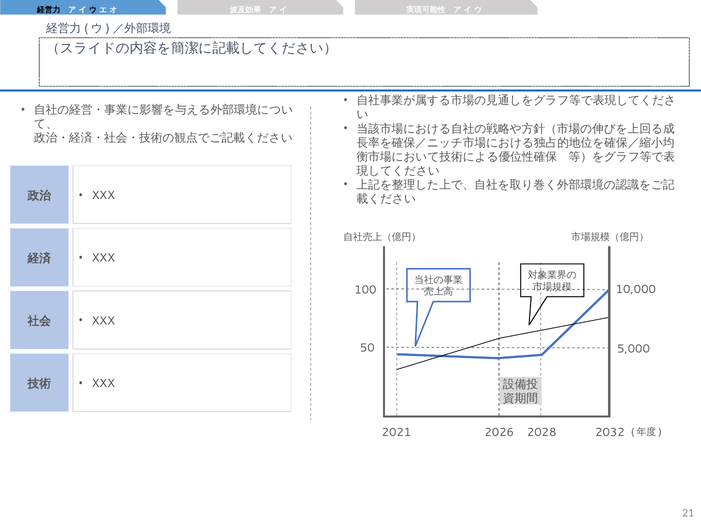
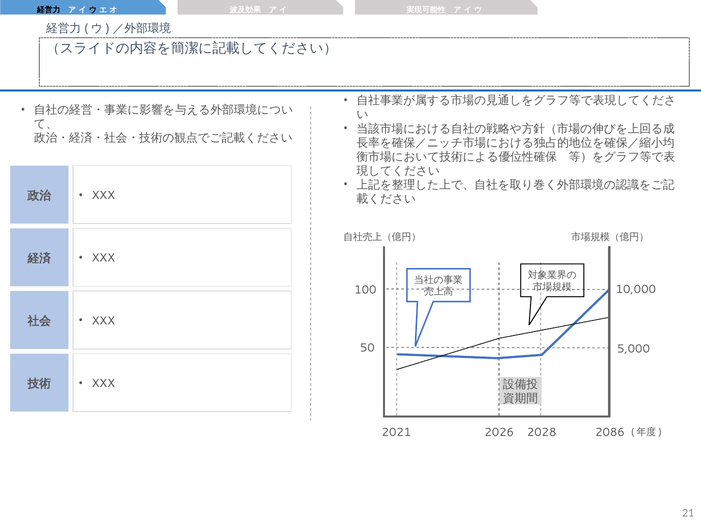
2032: 2032 -> 2086 (610, 432)
